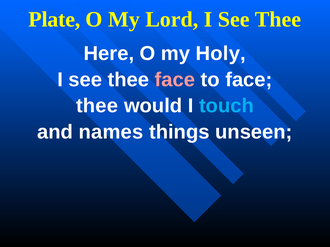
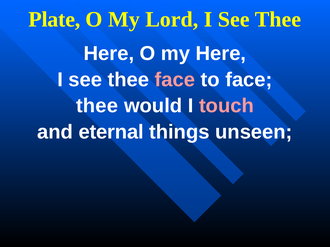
my Holy: Holy -> Here (221, 54)
touch colour: light blue -> pink (226, 106)
names: names -> eternal (111, 132)
